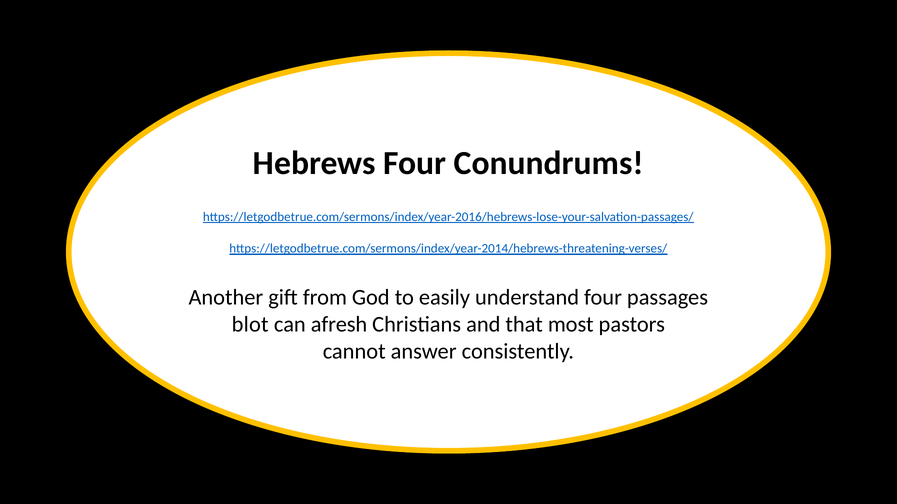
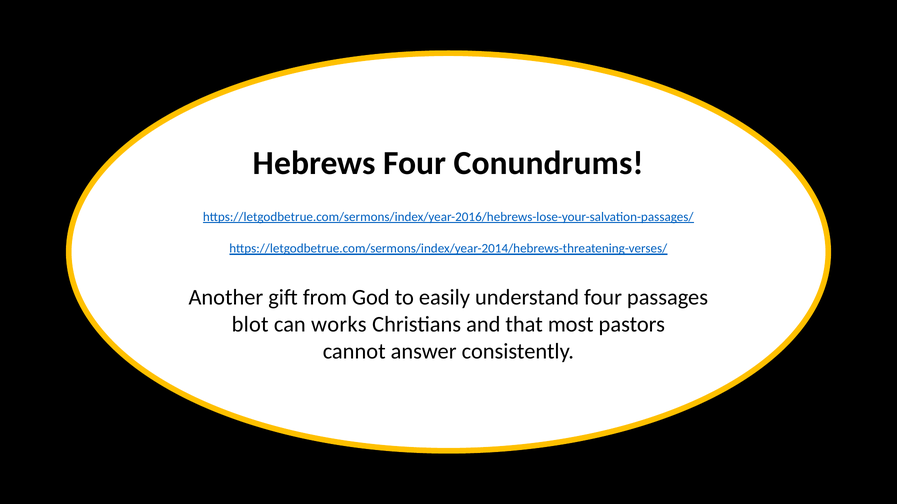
afresh: afresh -> works (339, 325)
